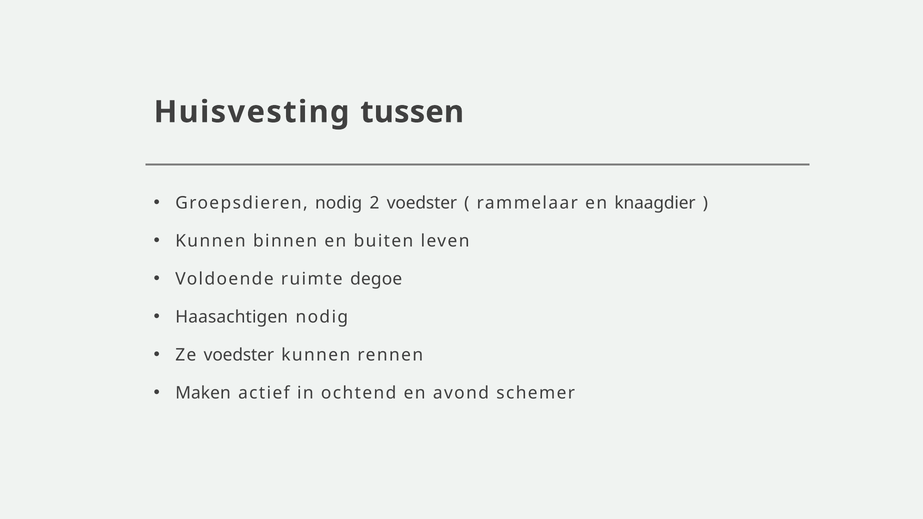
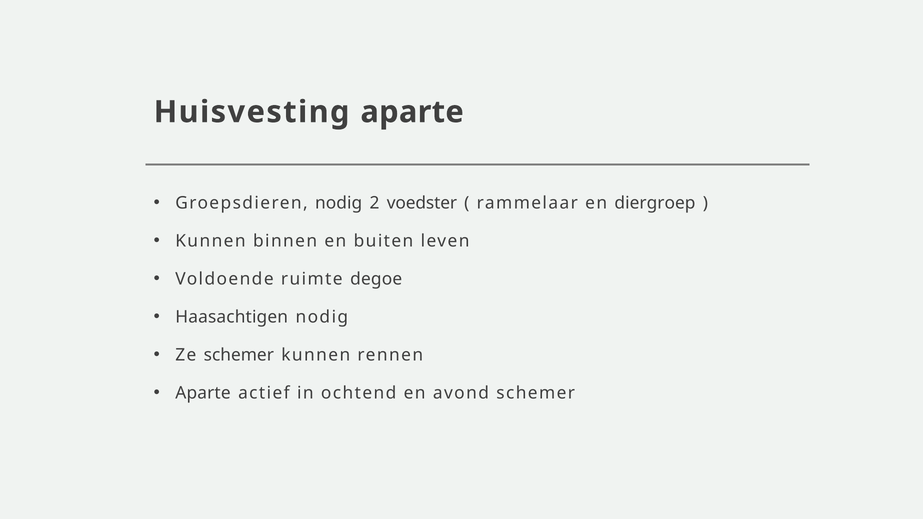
Huisvesting tussen: tussen -> aparte (412, 112)
knaagdier: knaagdier -> diergroep (655, 203)
Ze voedster: voedster -> schemer (239, 355)
Maken: Maken -> Aparte (203, 393)
